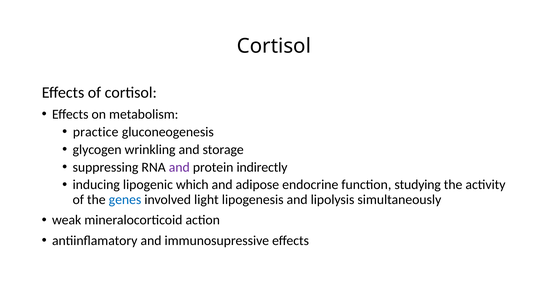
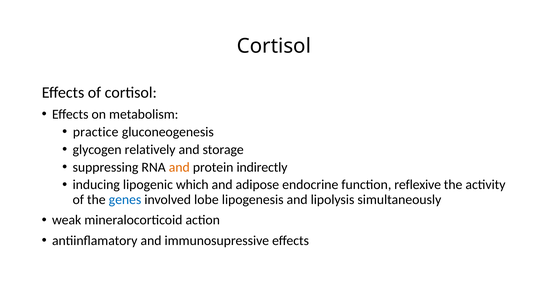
wrinkling: wrinkling -> relatively (150, 150)
and colour: purple -> orange (179, 167)
studying: studying -> reflexive (418, 185)
light: light -> lobe (206, 200)
